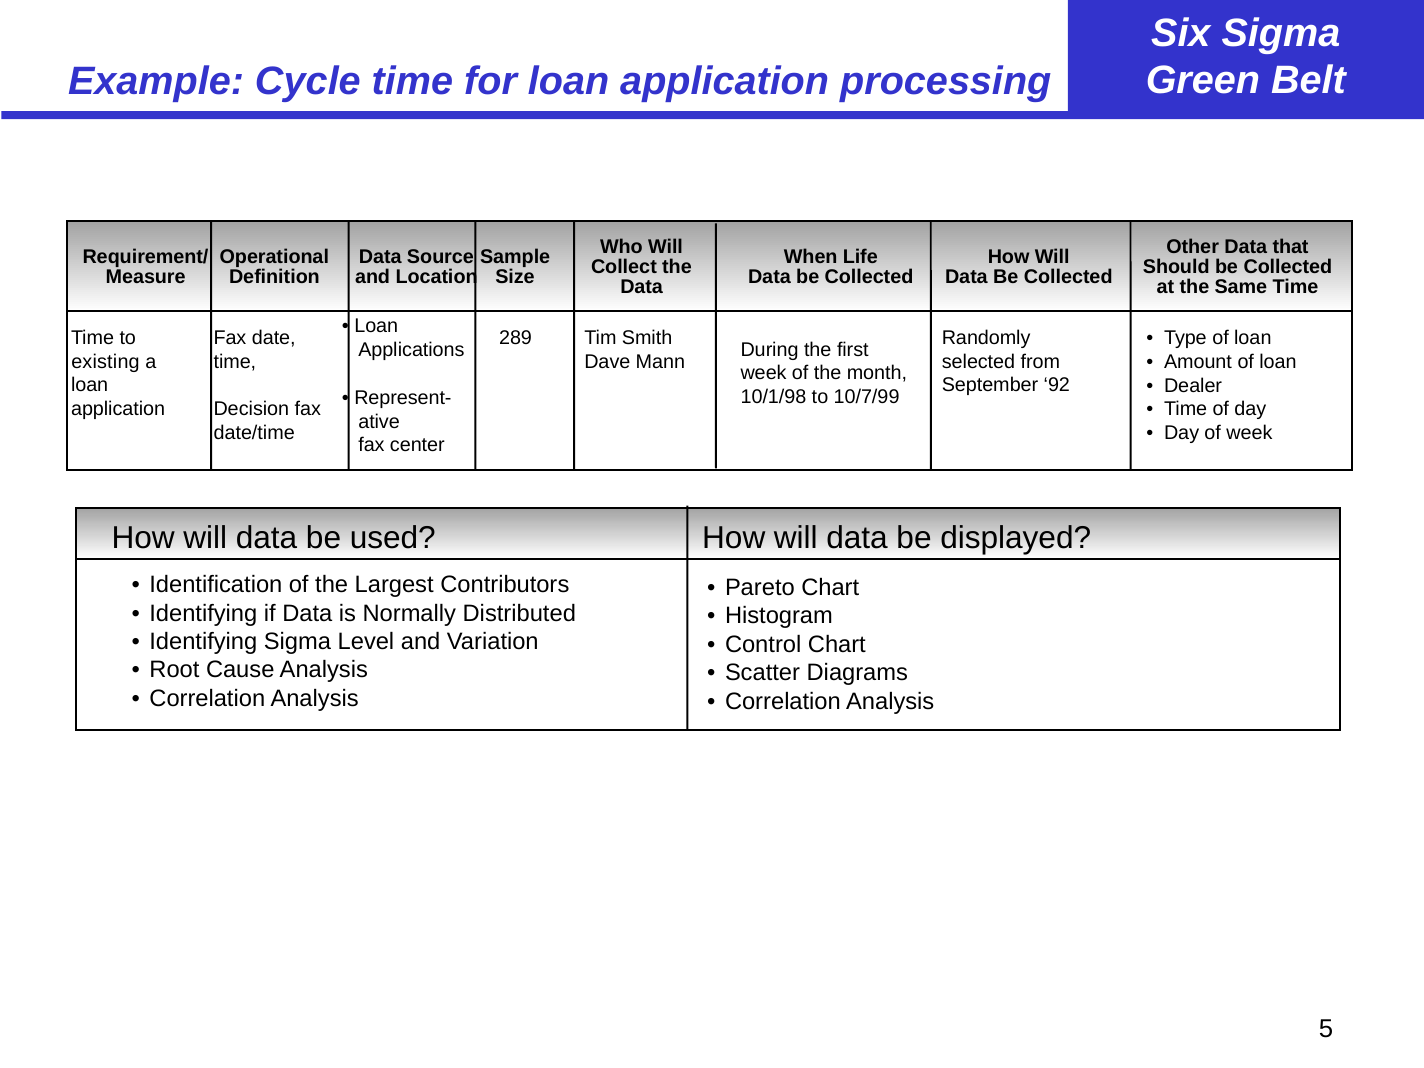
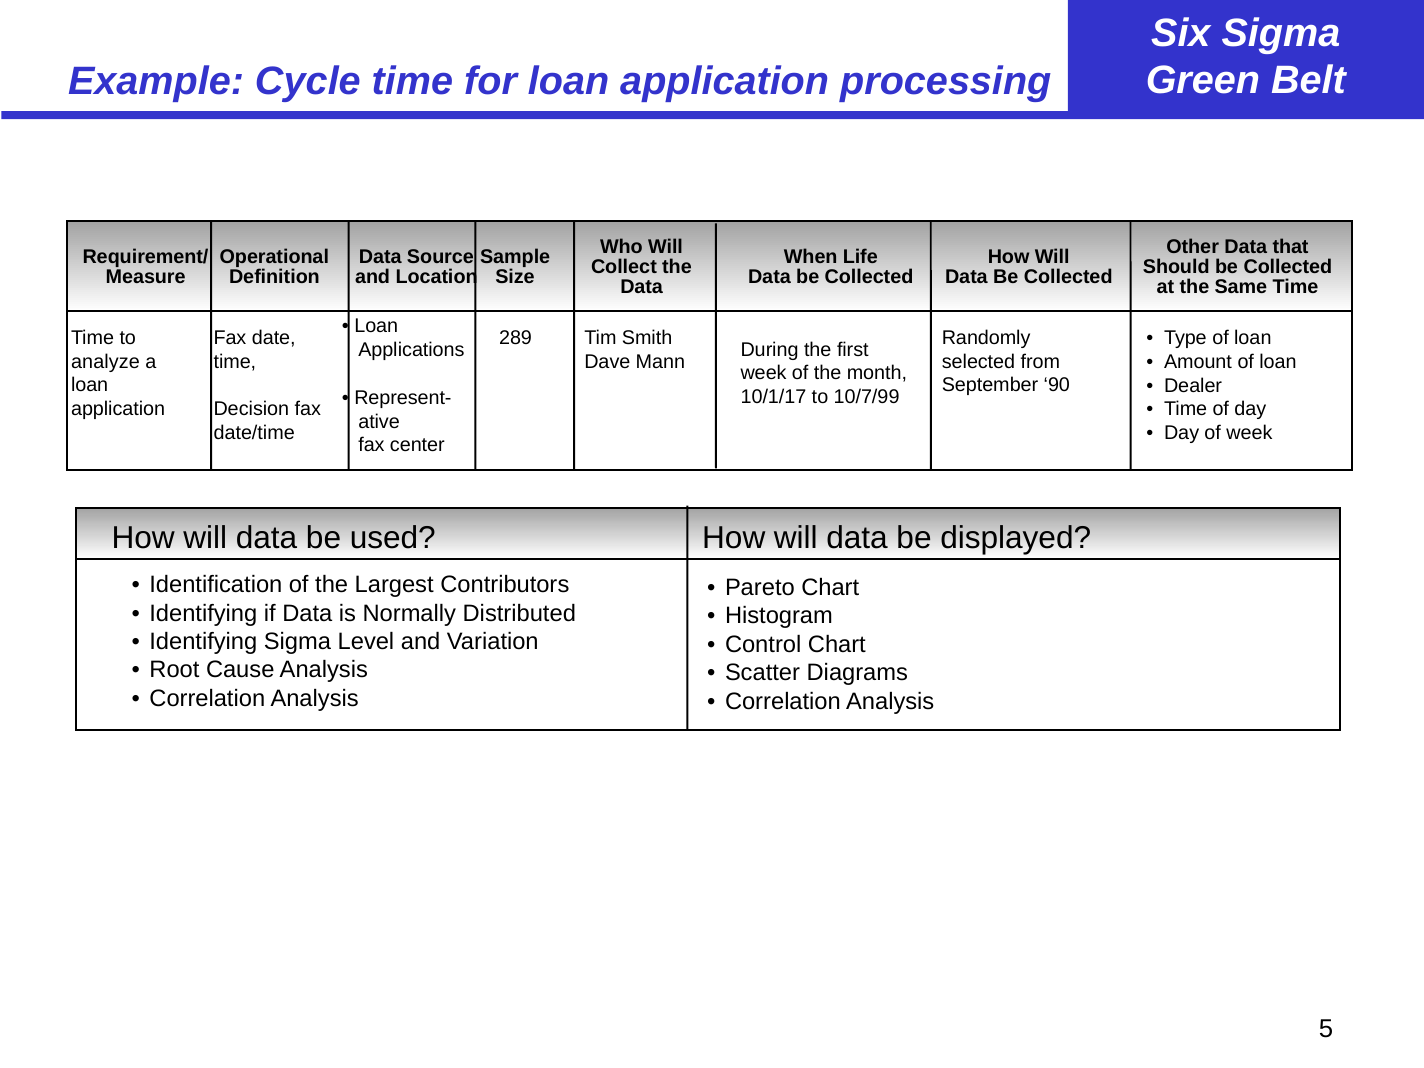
existing: existing -> analyze (106, 362)
92: 92 -> 90 (1057, 385)
10/1/98: 10/1/98 -> 10/1/17 (773, 397)
